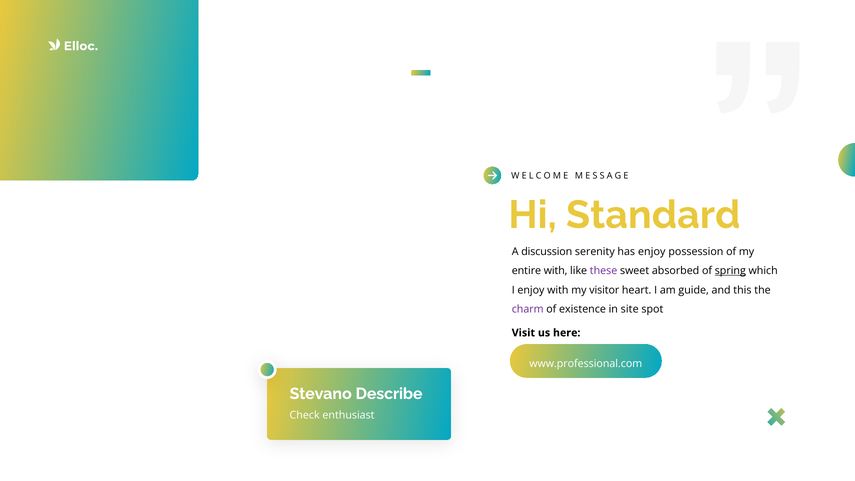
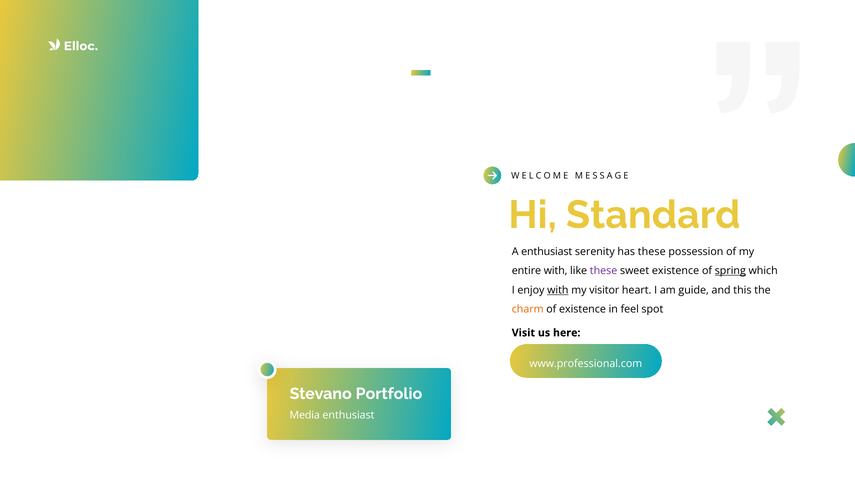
A discussion: discussion -> enthusiast (547, 251)
has enjoy: enjoy -> these (652, 251)
sweet absorbed: absorbed -> existence (676, 271)
with underline: none -> present (558, 290)
charm colour: purple -> orange (528, 309)
site: site -> feel (630, 309)
Describe: Describe -> Portfolio (389, 394)
Check: Check -> Media (305, 415)
